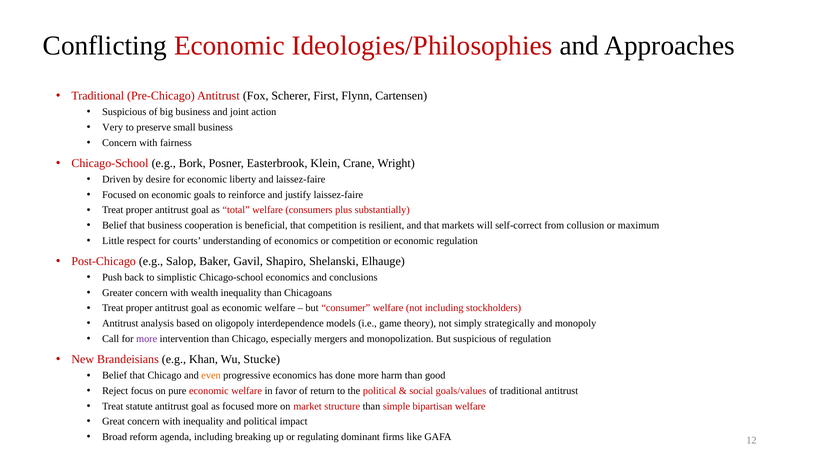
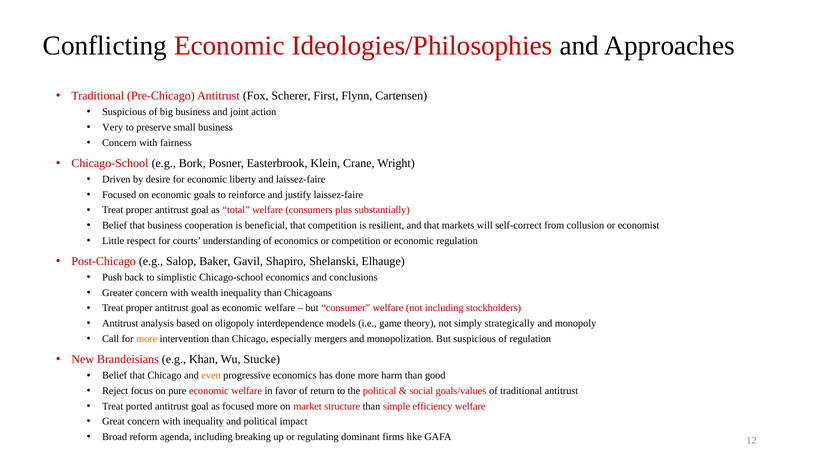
maximum: maximum -> economist (639, 225)
more colour: purple -> orange (147, 339)
statute: statute -> ported (139, 406)
bipartisan: bipartisan -> efficiency (433, 406)
